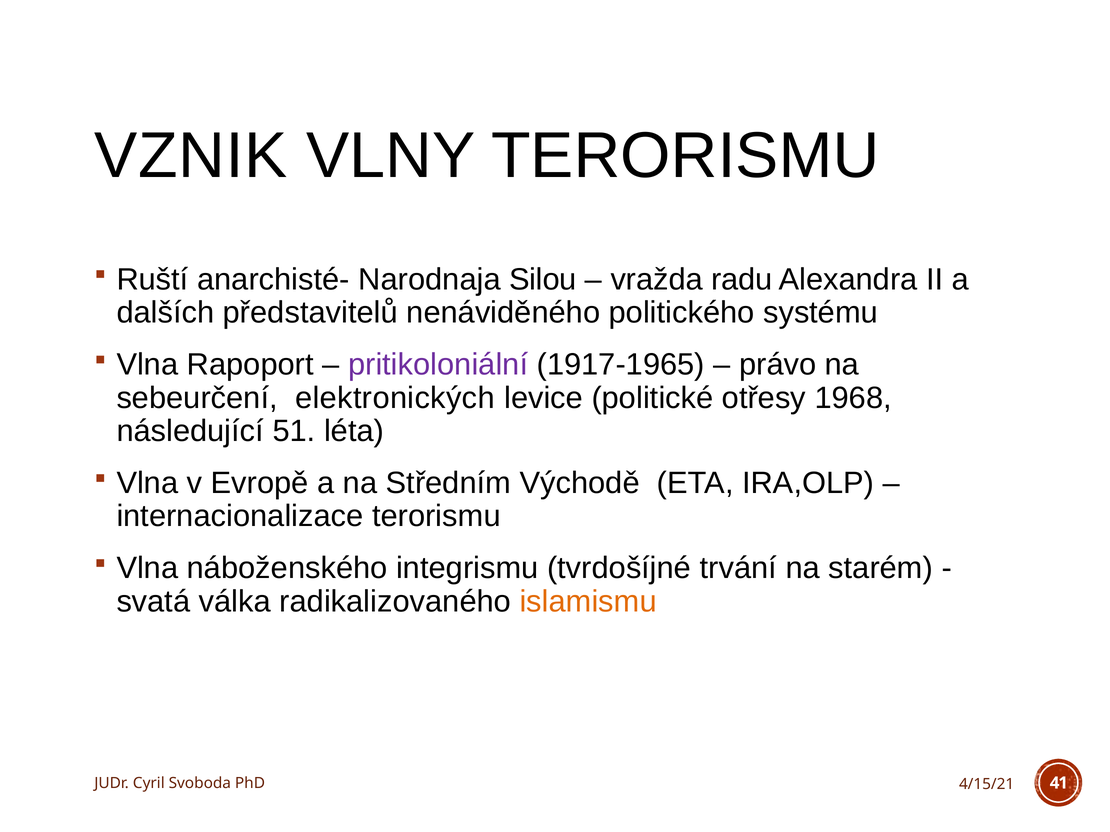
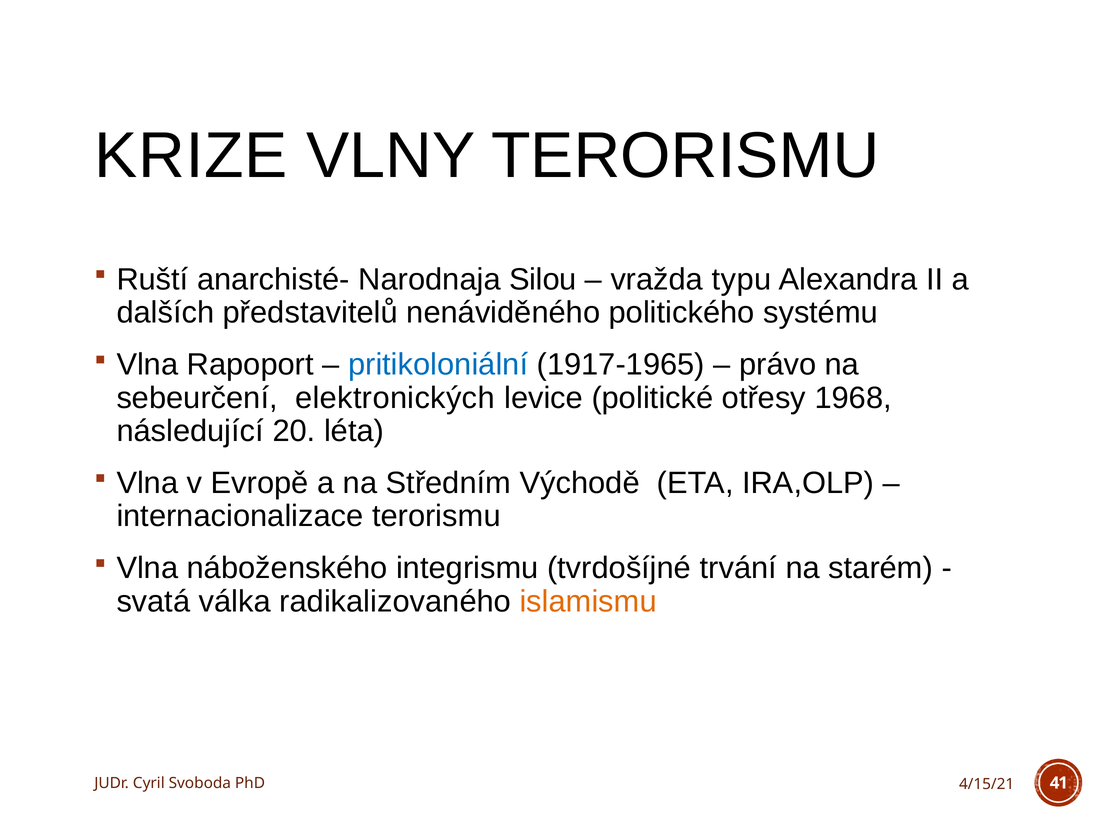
VZNIK: VZNIK -> KRIZE (191, 156)
radu: radu -> typu (742, 280)
pritikoloniální colour: purple -> blue (438, 365)
51: 51 -> 20 (294, 431)
